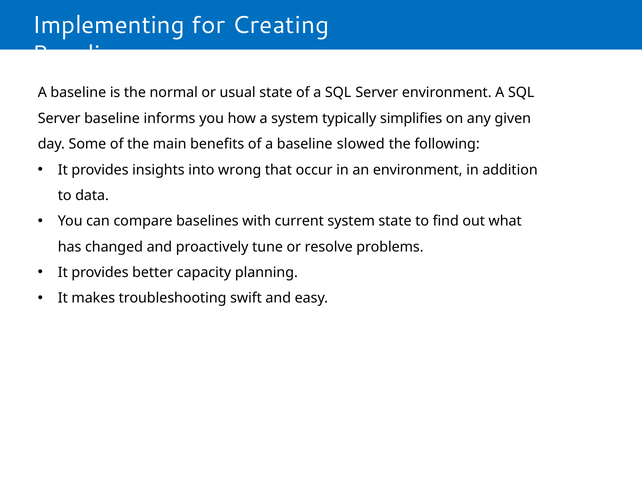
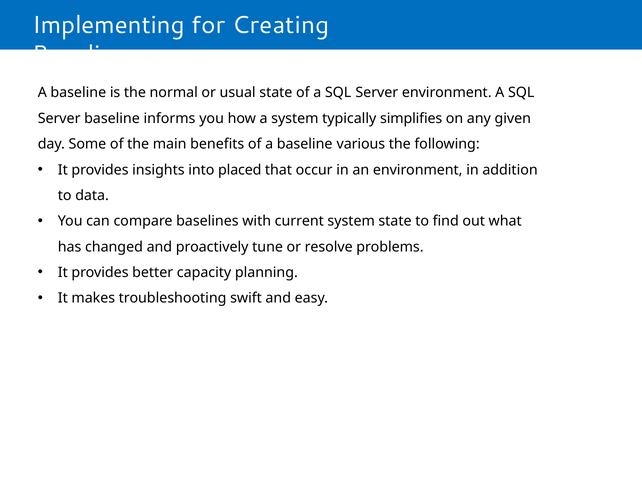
slowed: slowed -> various (361, 144)
wrong: wrong -> placed (240, 170)
